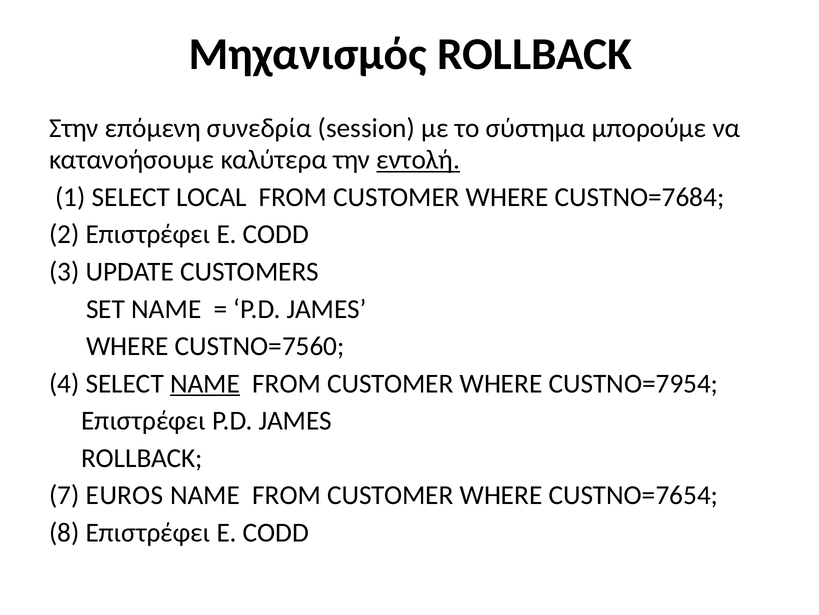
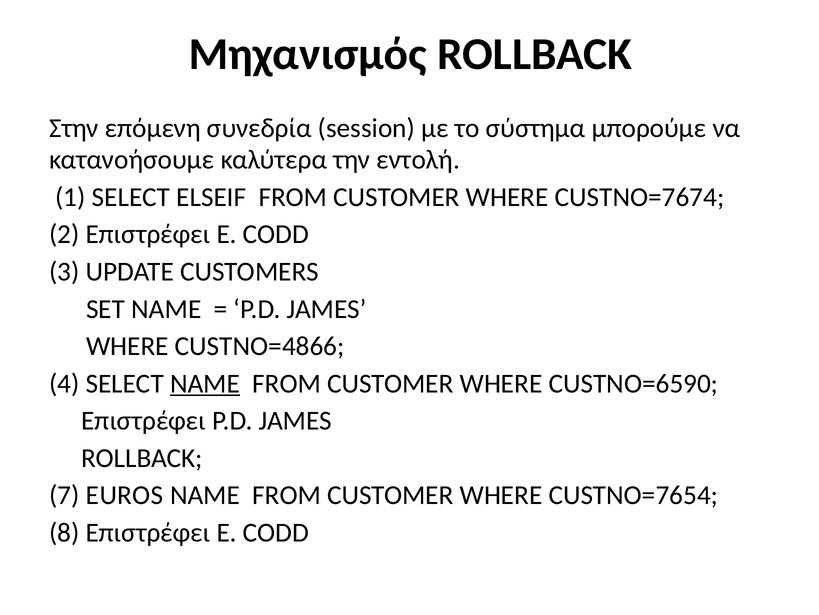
εντολή underline: present -> none (418, 160)
LOCAL: LOCAL -> ELSEIF (211, 197)
CUSTNO=7684: CUSTNO=7684 -> CUSTNO=7674 (640, 197)
CUSTNO=7560: CUSTNO=7560 -> CUSTNO=4866 (260, 346)
CUSTNO=7954: CUSTNO=7954 -> CUSTNO=6590 (633, 383)
